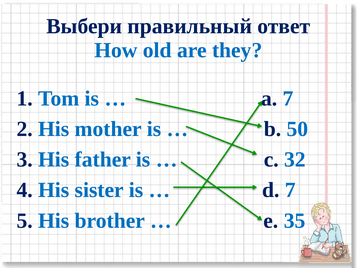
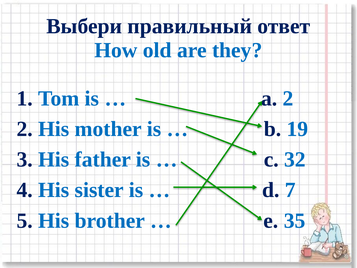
7: 7 -> 2 (288, 98)
50: 50 -> 19 (297, 129)
